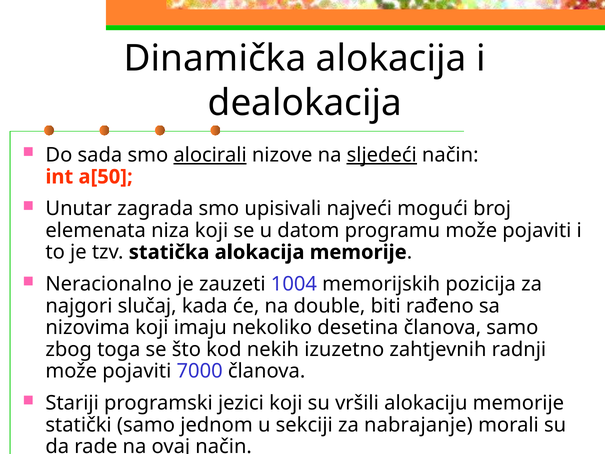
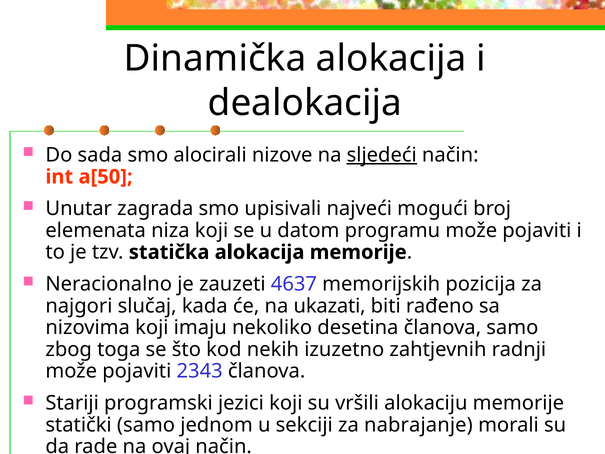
alocirali underline: present -> none (210, 155)
1004: 1004 -> 4637 (294, 284)
double: double -> ukazati (330, 306)
7000: 7000 -> 2343 (200, 371)
